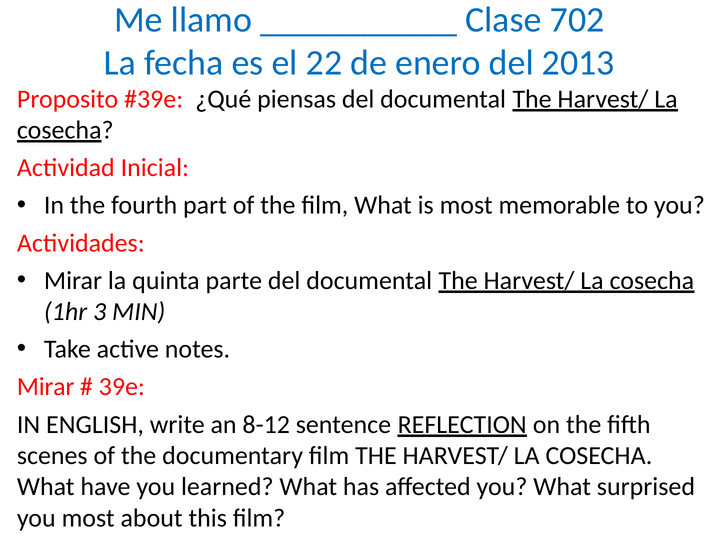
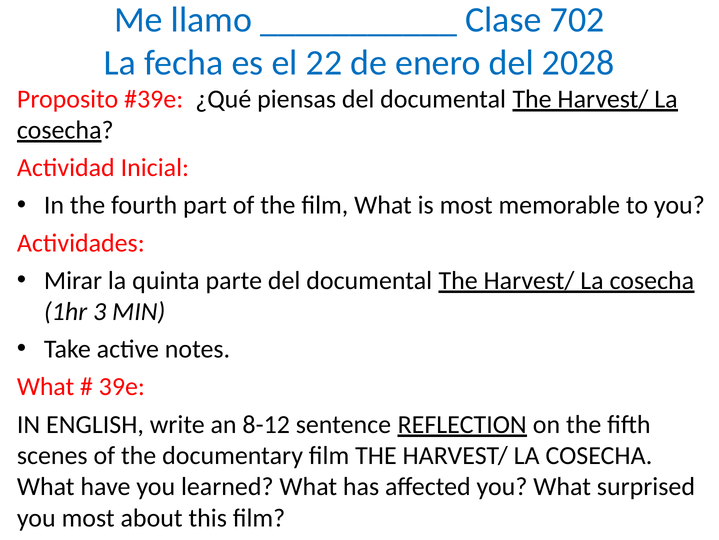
2013: 2013 -> 2028 (578, 63)
Mirar: Mirar -> What (46, 386)
